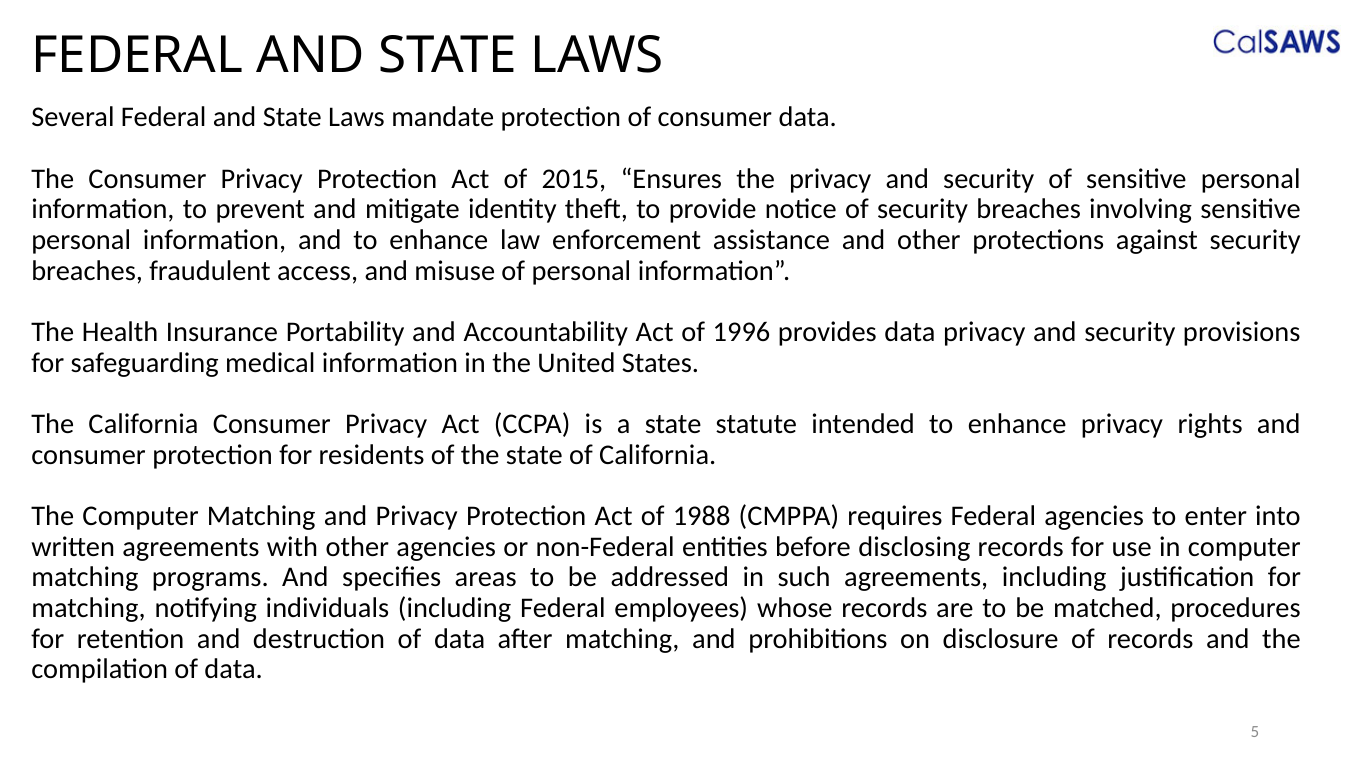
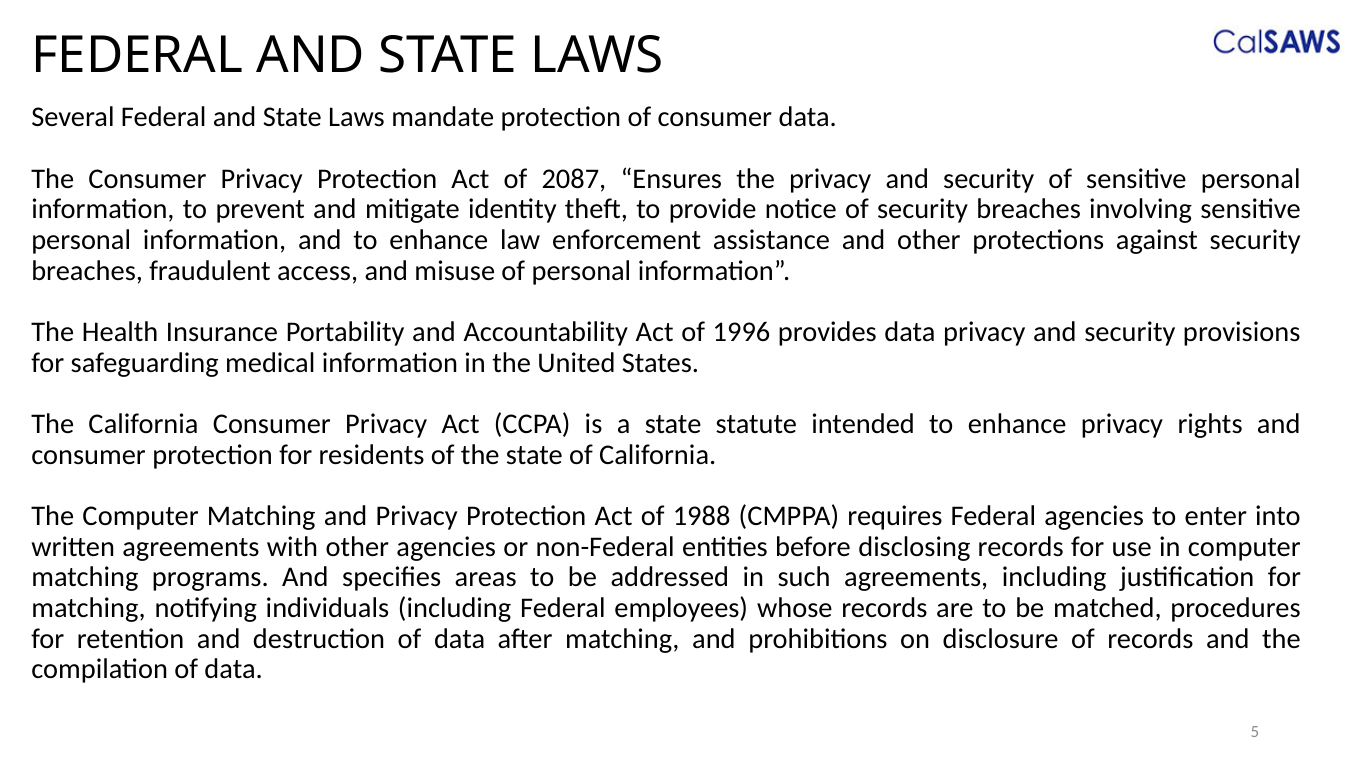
2015: 2015 -> 2087 (574, 179)
